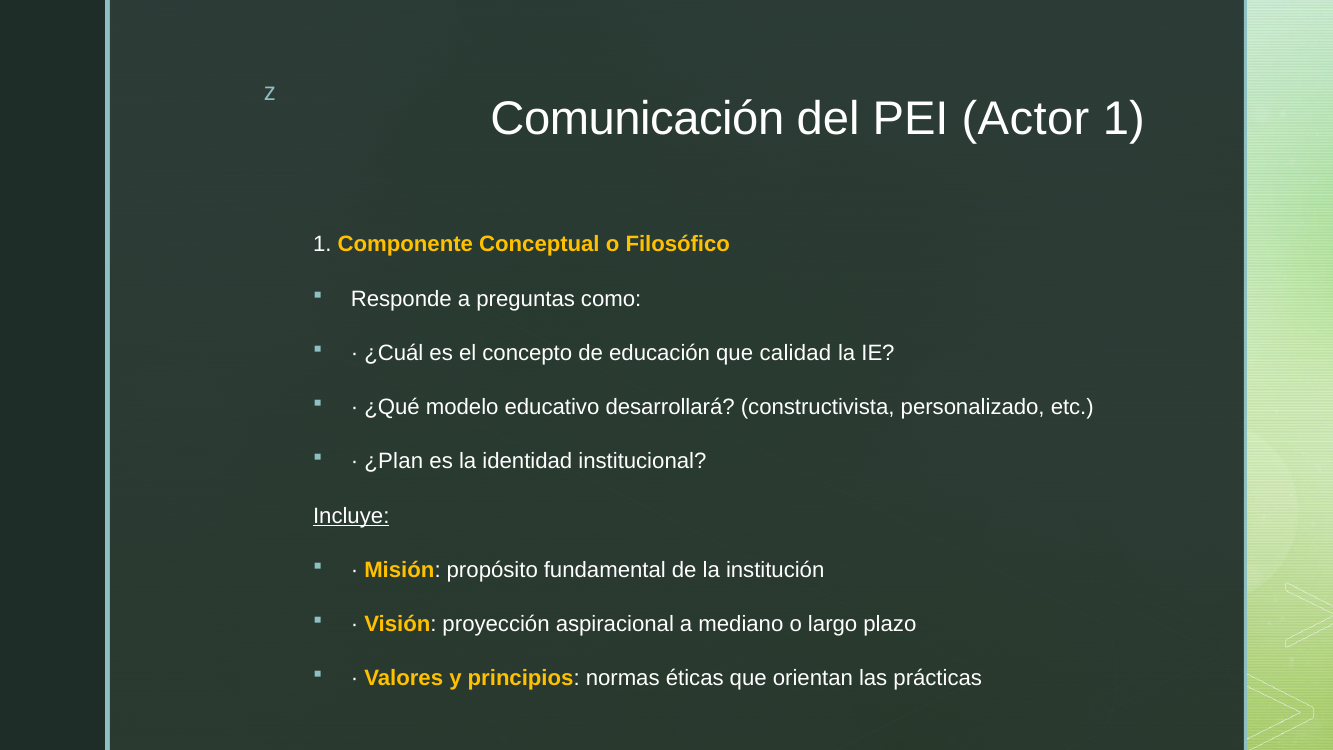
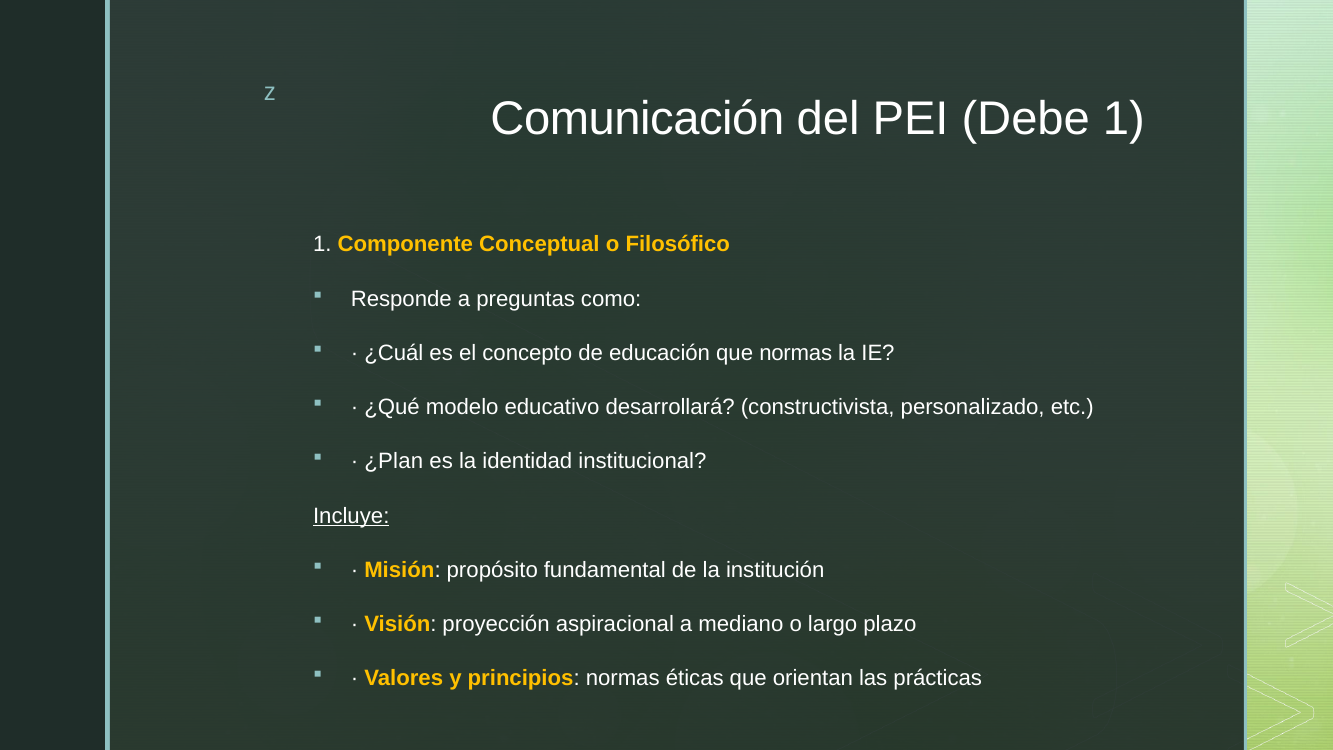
Actor: Actor -> Debe (1026, 119)
que calidad: calidad -> normas (796, 353)
